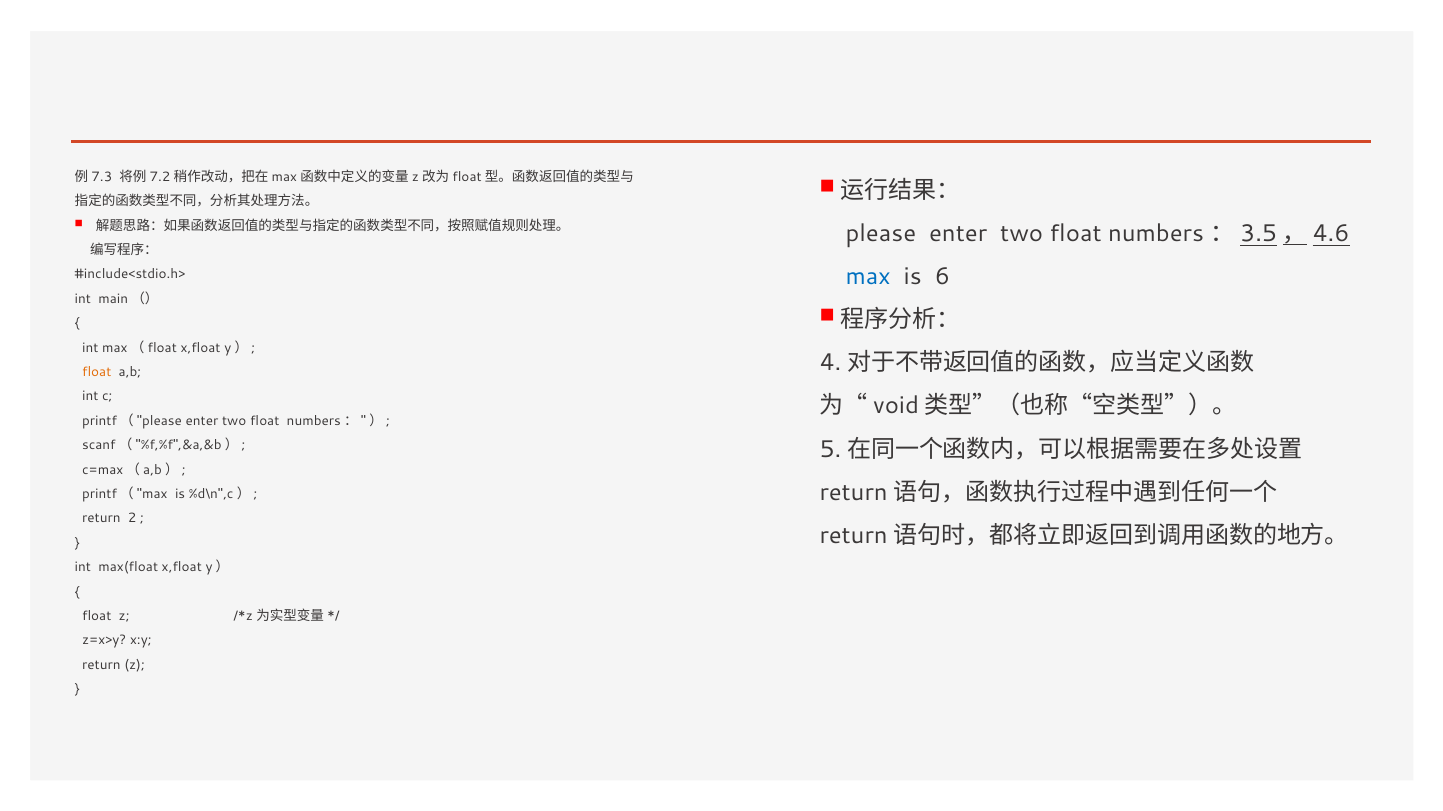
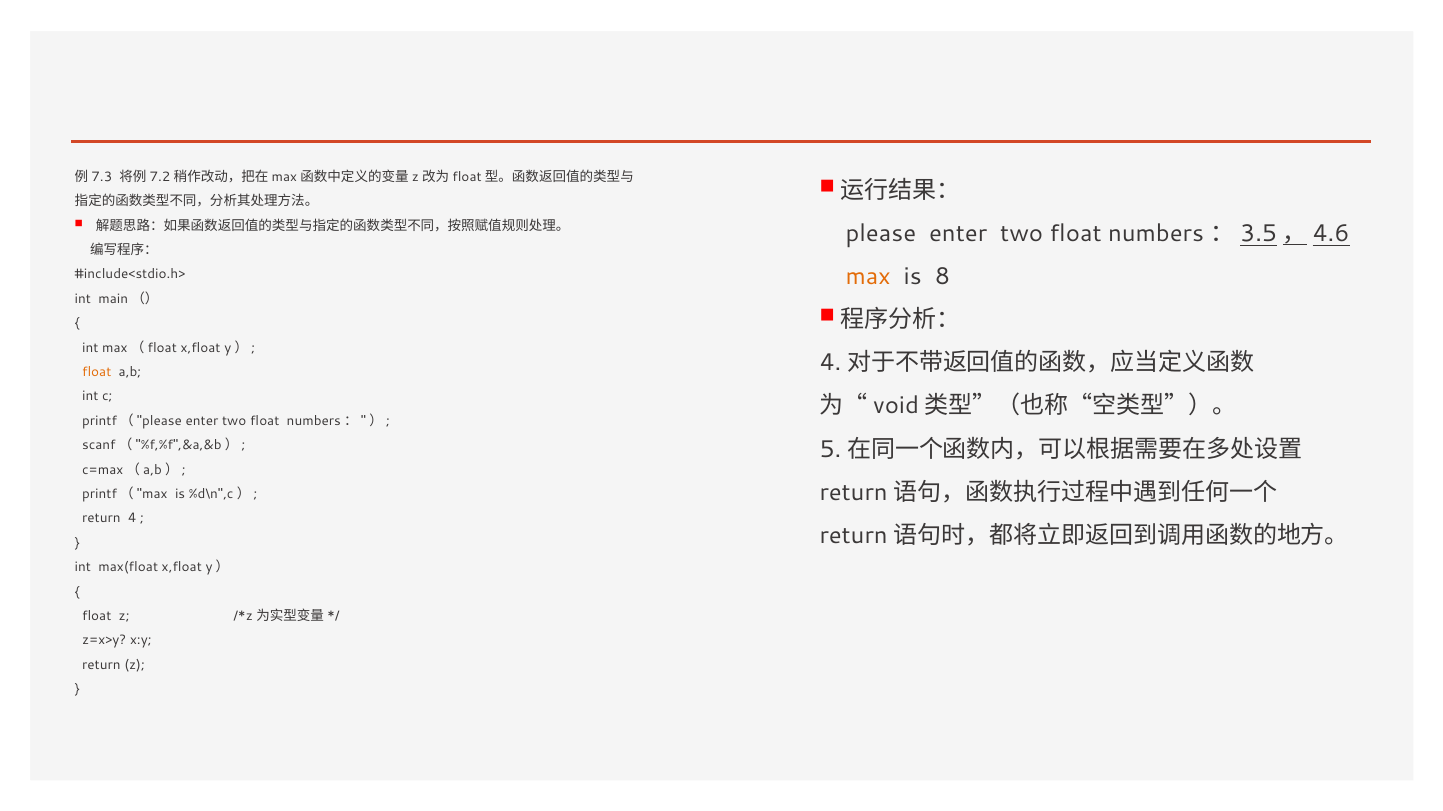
max colour: blue -> orange (868, 277)
6: 6 -> 8 (942, 277)
2: 2 -> 4 (132, 519)
